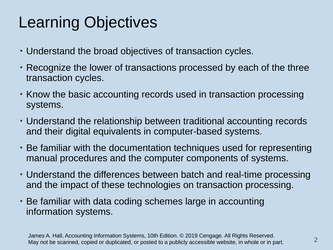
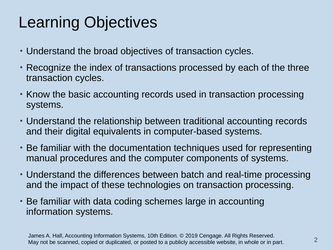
lower: lower -> index (101, 68)
